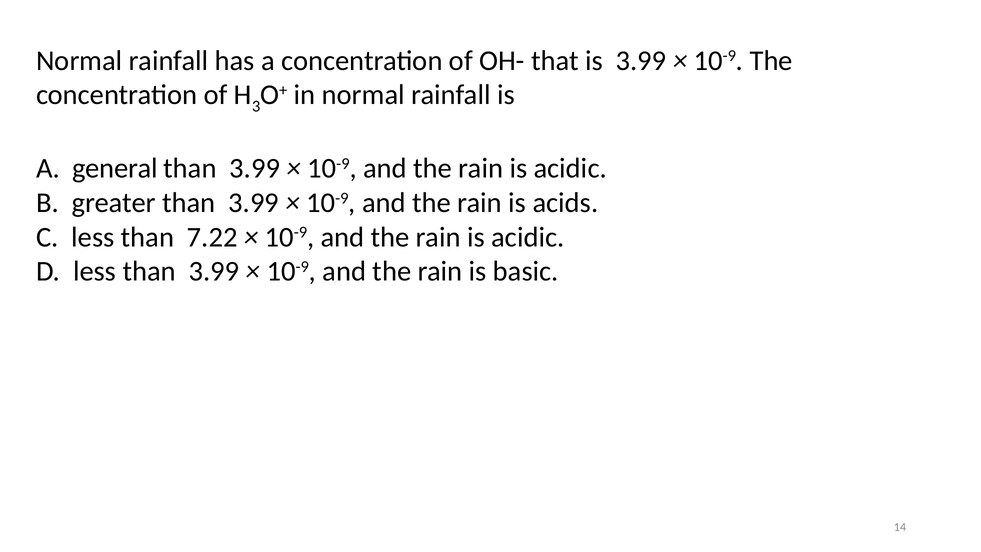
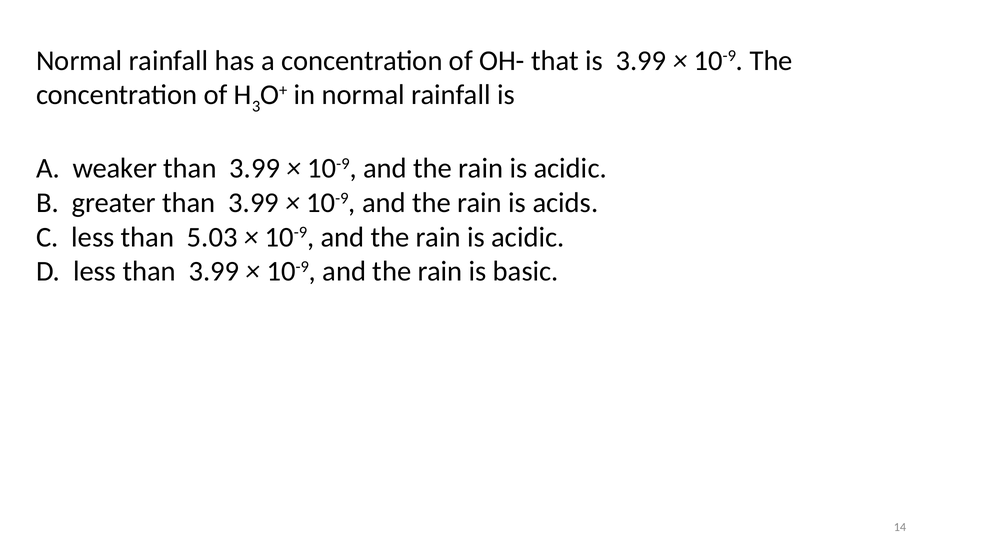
general: general -> weaker (115, 168)
7.22: 7.22 -> 5.03 (212, 237)
